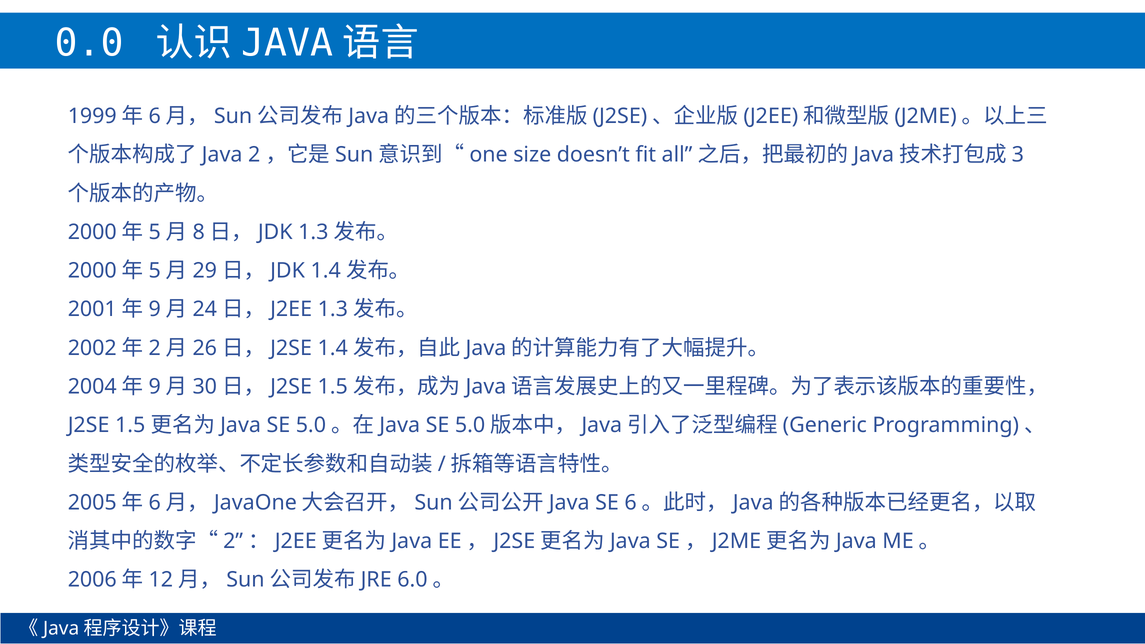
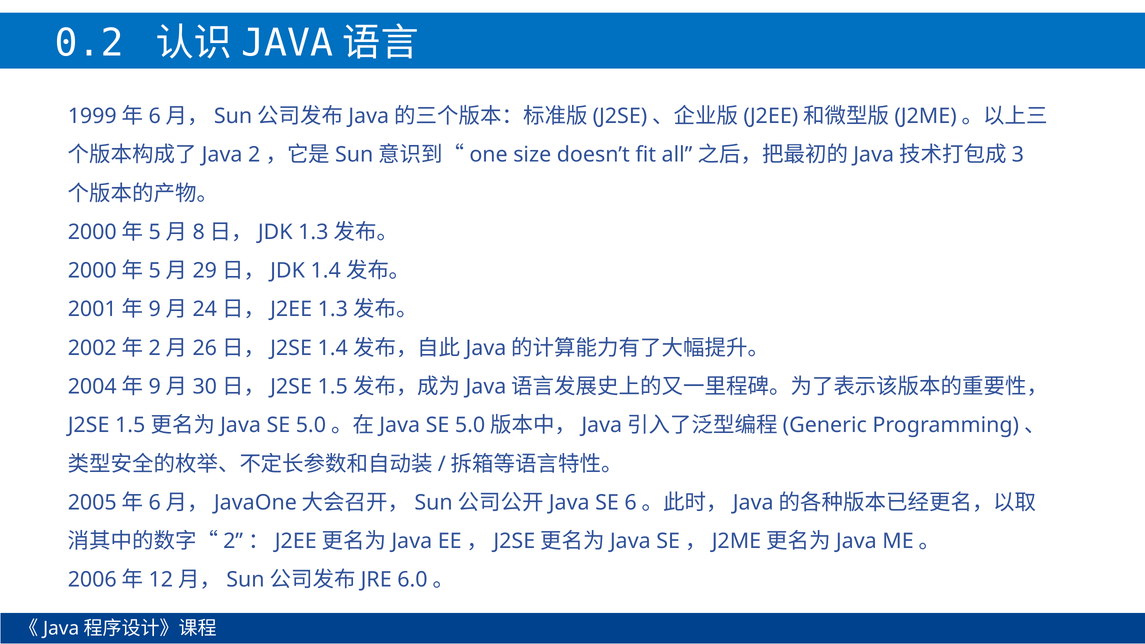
0.0: 0.0 -> 0.2 (89, 43)
